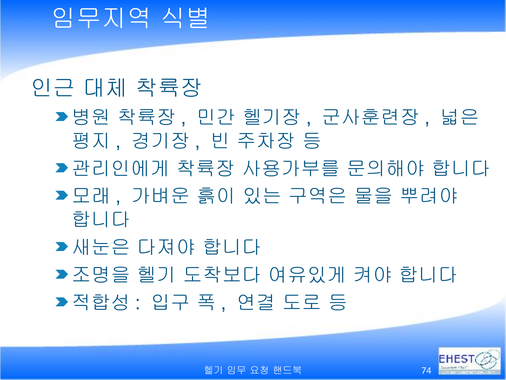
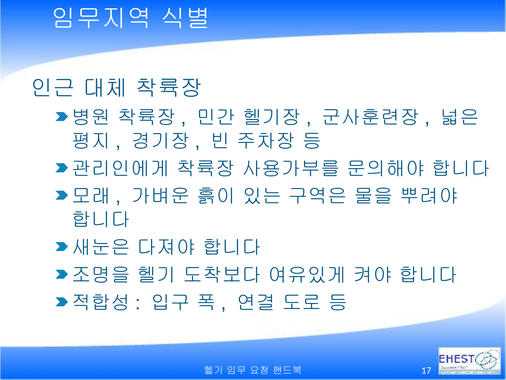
74: 74 -> 17 (426, 370)
